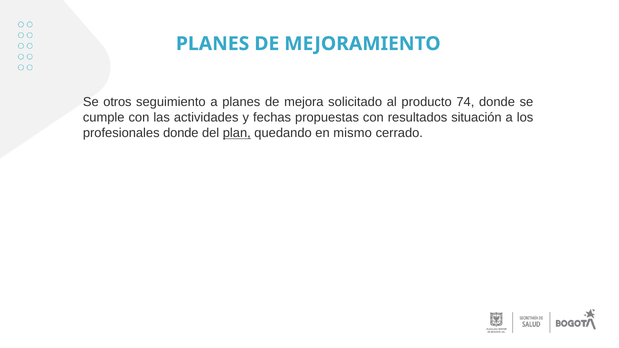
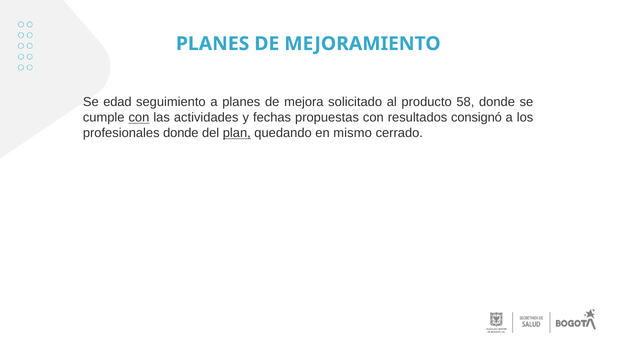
otros: otros -> edad (117, 102)
74: 74 -> 58 (465, 102)
con underline: none -> present (139, 118)
situación: situación -> consignó (476, 118)
